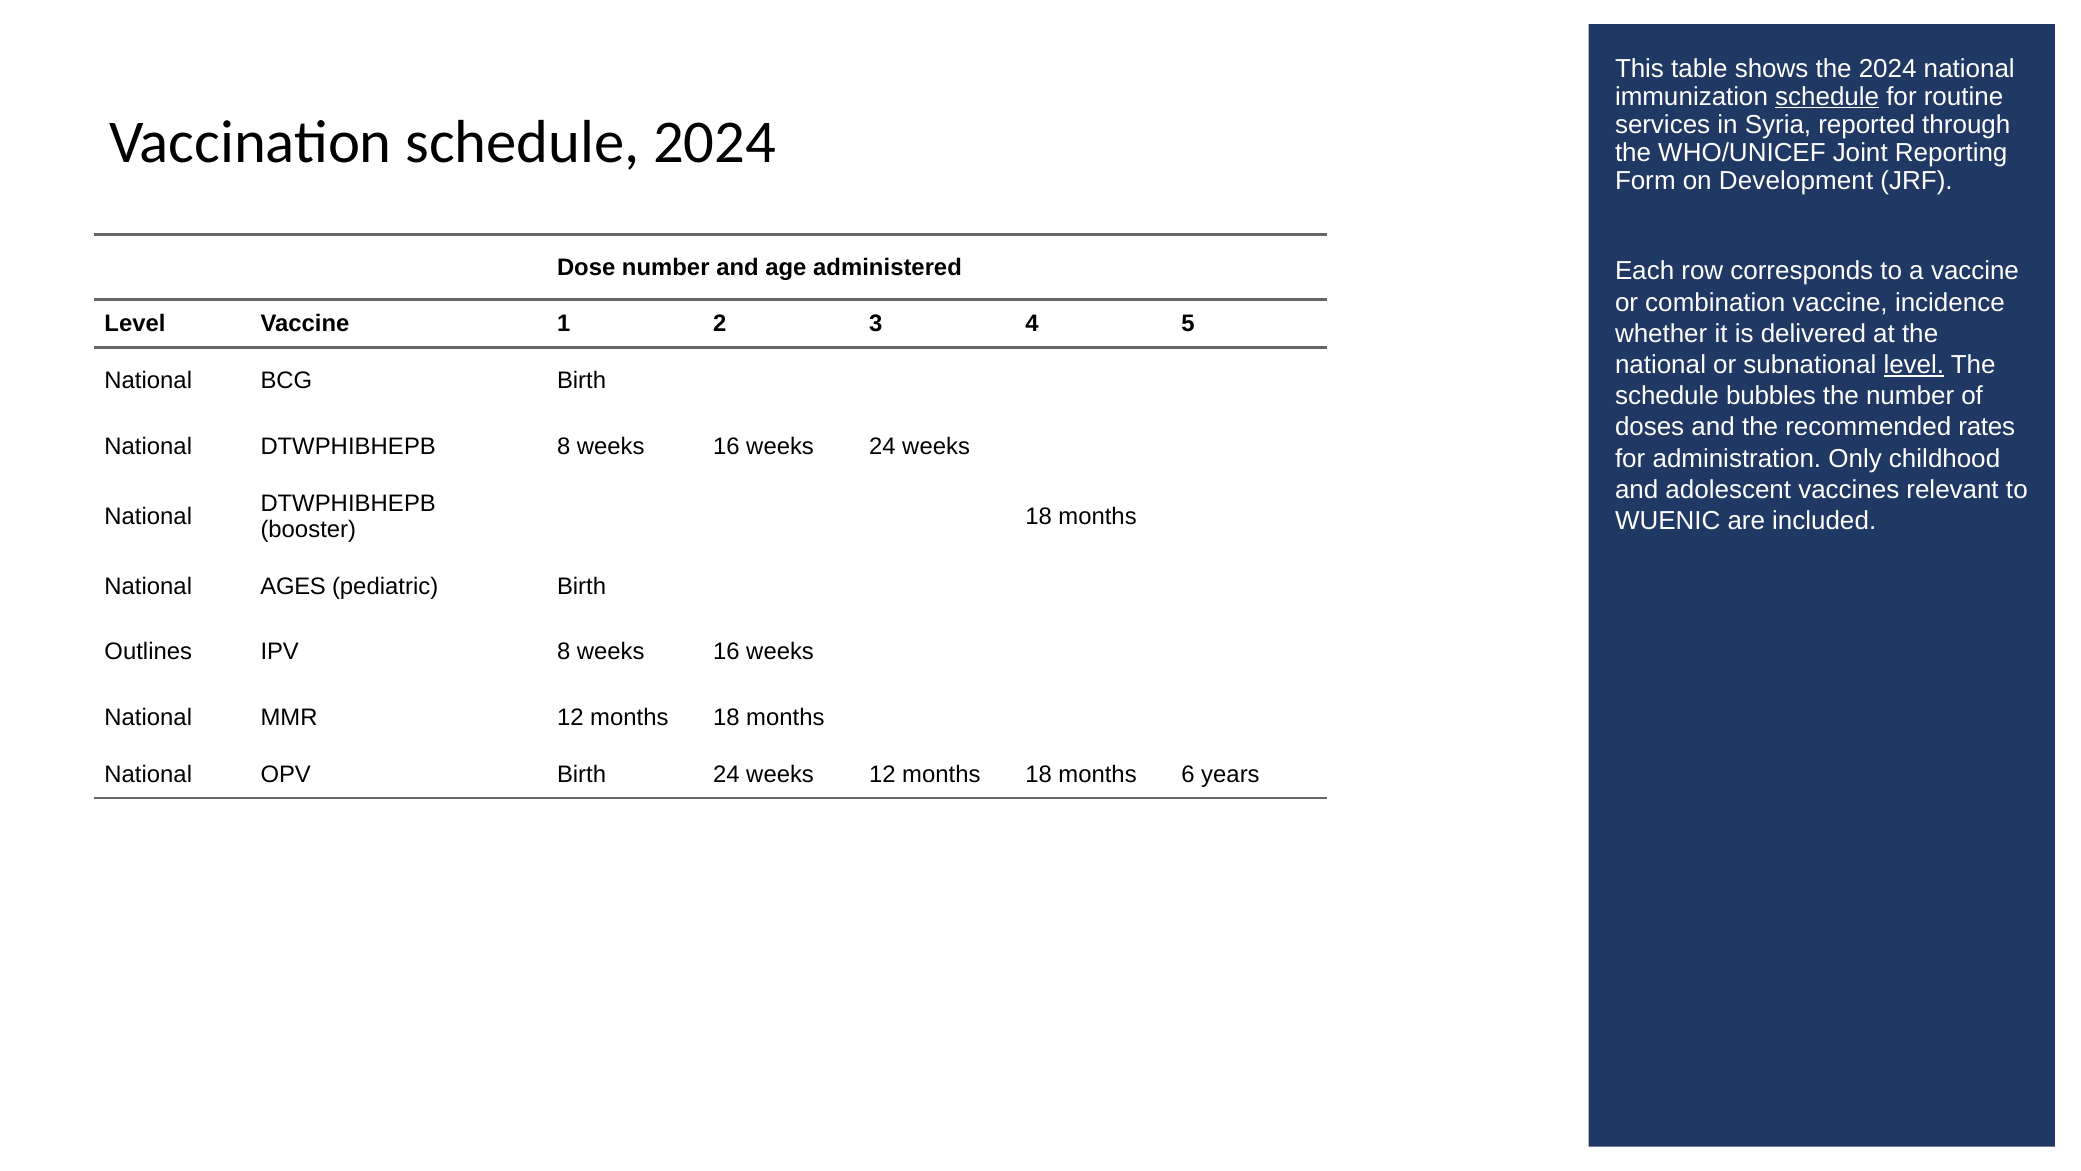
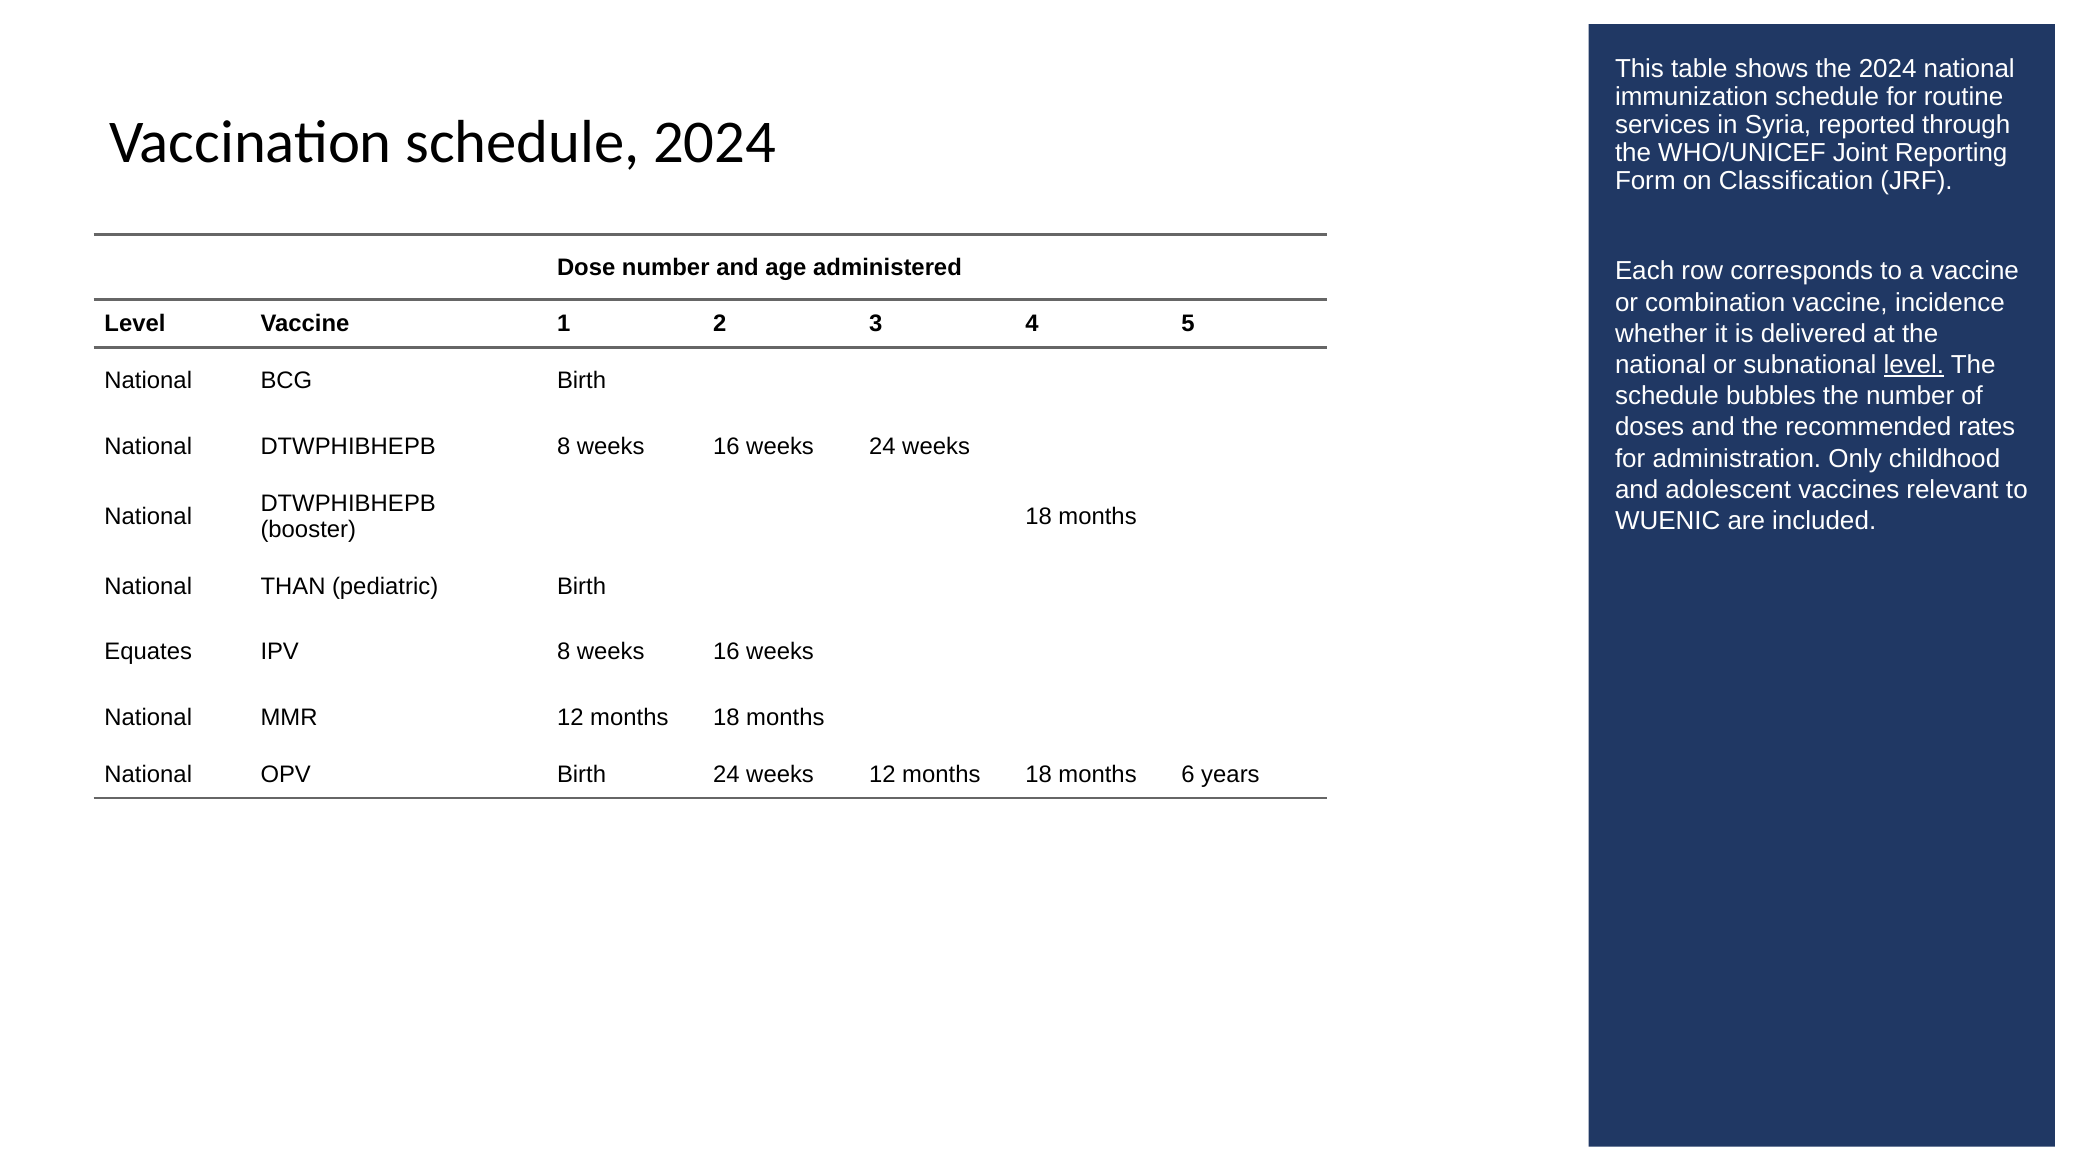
schedule underline: present -> none (1827, 96)
Development: Development -> Classification (1796, 181)
AGES: AGES -> THAN (293, 586)
Outlines: Outlines -> Equates (148, 652)
